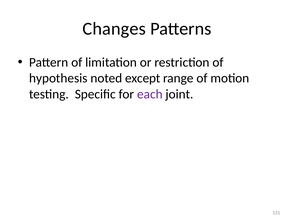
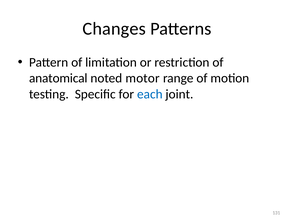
hypothesis: hypothesis -> anatomical (58, 78)
except: except -> motor (143, 78)
each colour: purple -> blue (150, 94)
